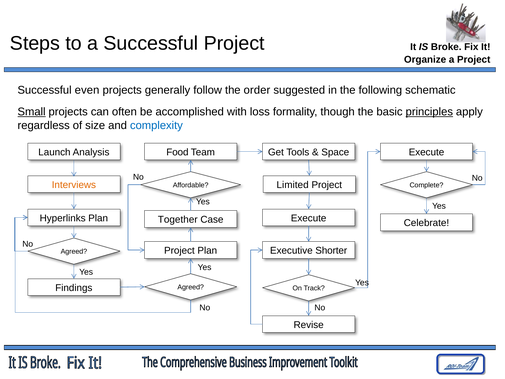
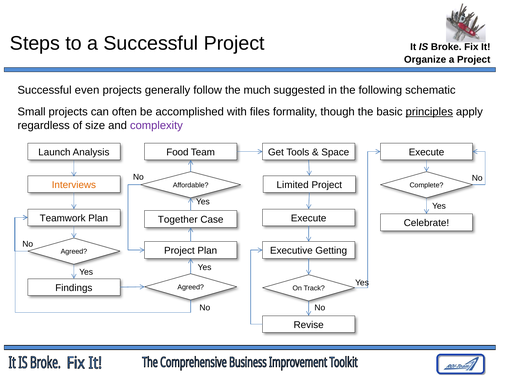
order: order -> much (257, 90)
Small underline: present -> none (32, 112)
loss: loss -> files (260, 112)
complexity colour: blue -> purple (156, 125)
Hyperlinks: Hyperlinks -> Teamwork (63, 218)
Shorter: Shorter -> Getting (331, 251)
